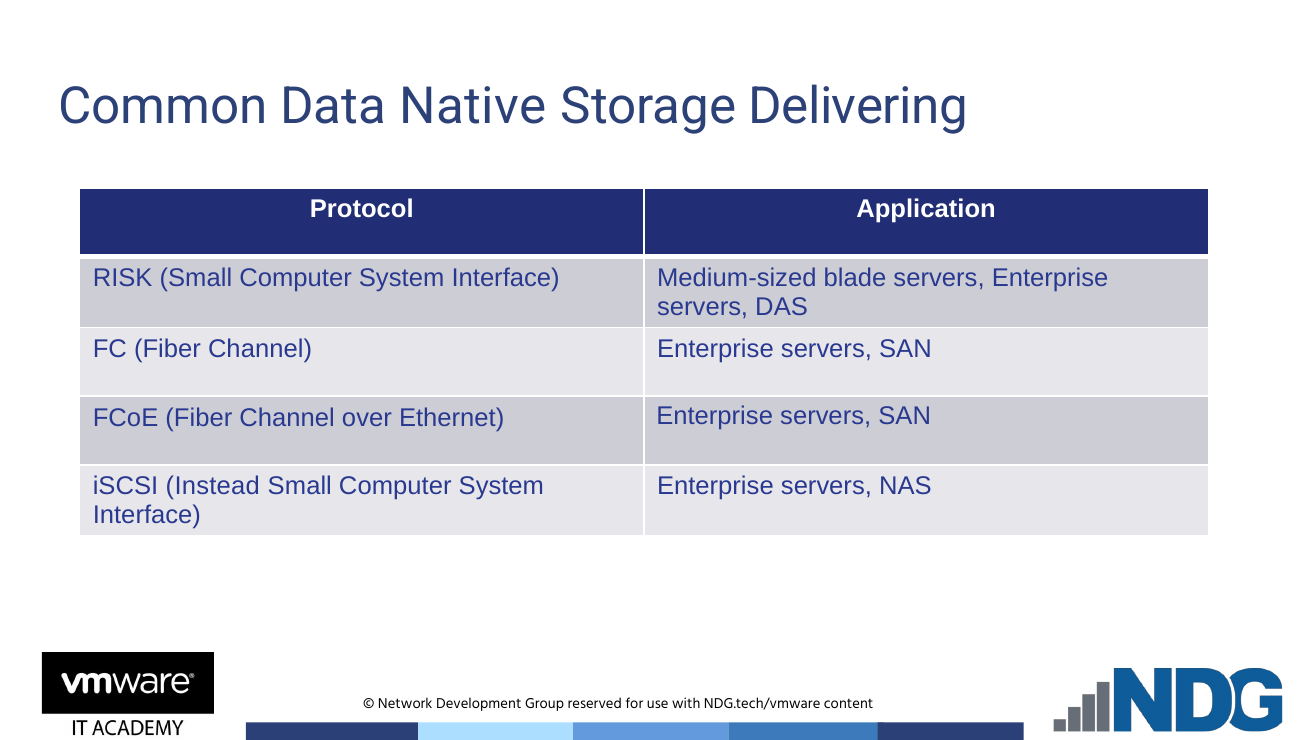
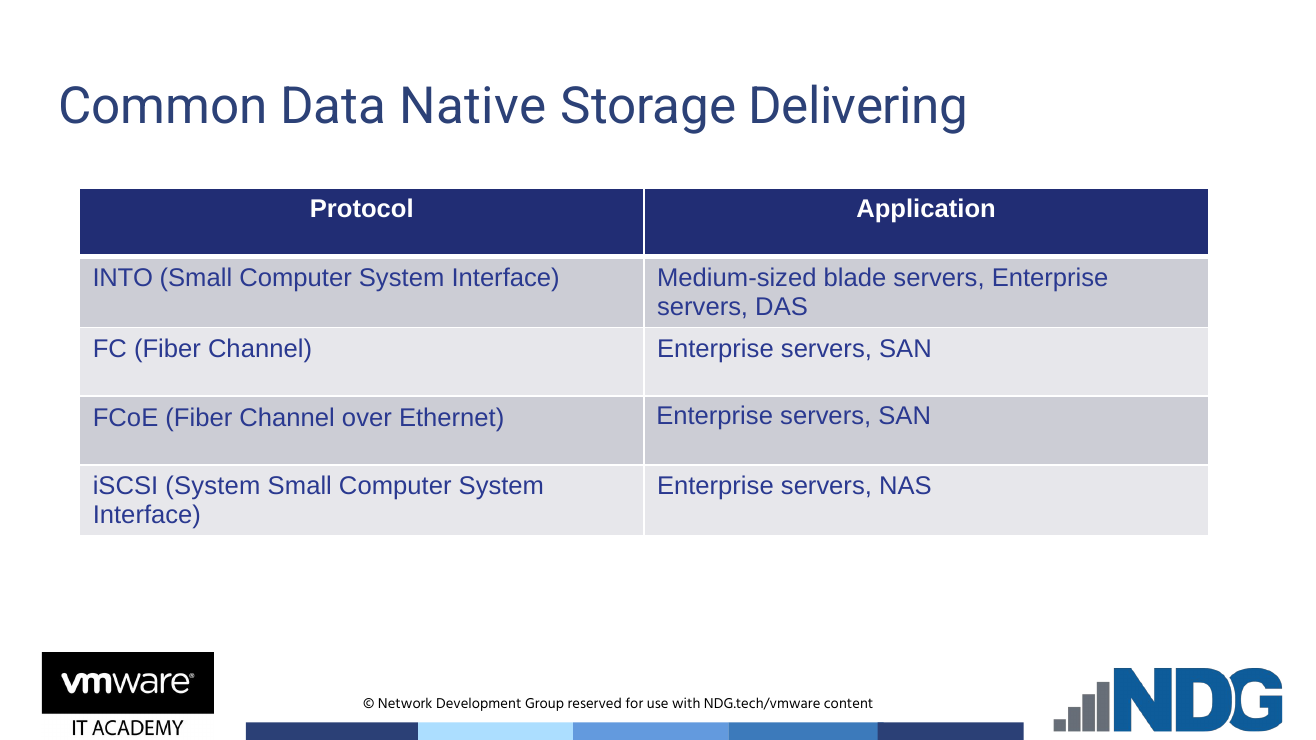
RISK: RISK -> INTO (123, 278)
iSCSI Instead: Instead -> System (213, 487)
